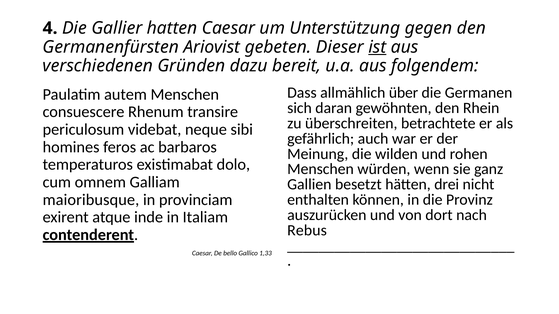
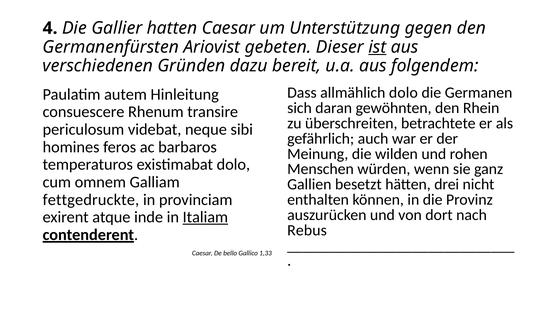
allmählich über: über -> dolo (403, 93)
autem Menschen: Menschen -> Hinleitung (185, 94)
maioribusque: maioribusque -> fettgedruckte (91, 200)
Italiam underline: none -> present (205, 218)
